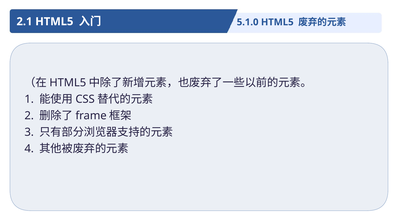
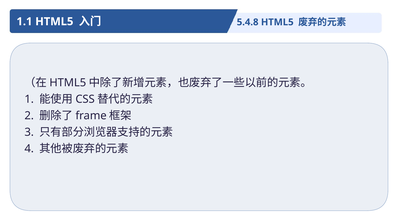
2.1: 2.1 -> 1.1 (24, 22)
5.1.0: 5.1.0 -> 5.4.8 (248, 22)
